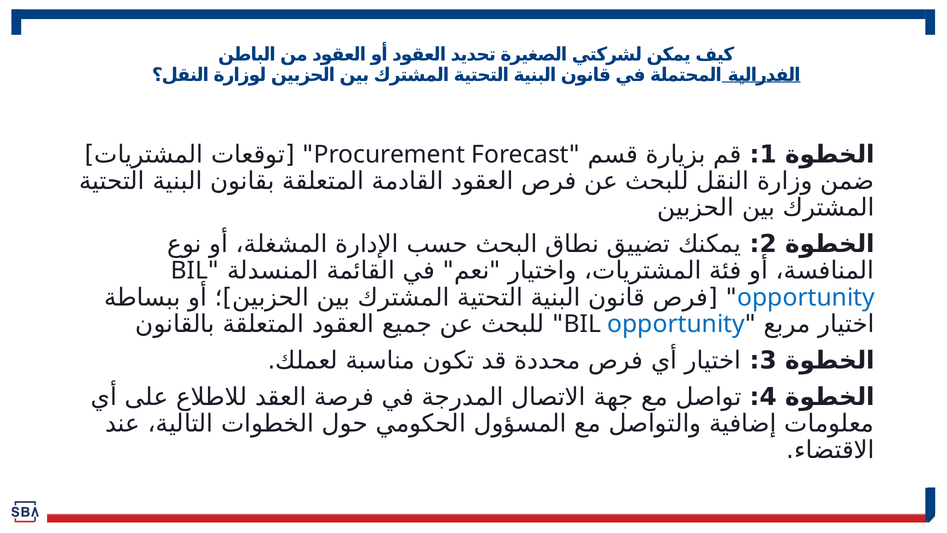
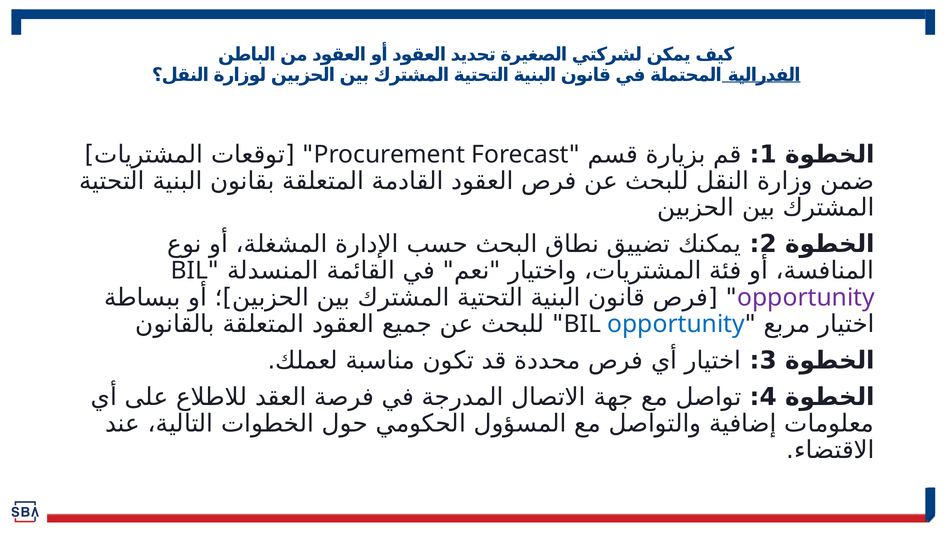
opportunity colour: blue -> purple (806, 297)
